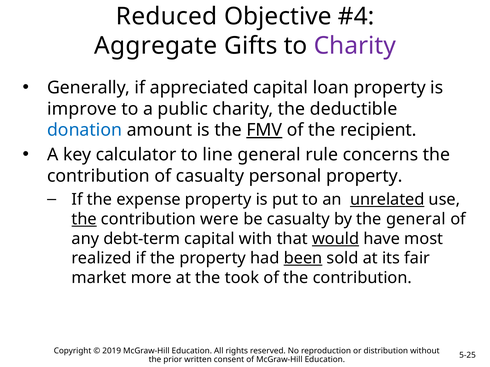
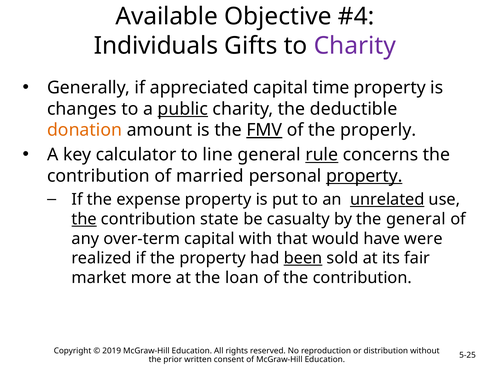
Reduced: Reduced -> Available (167, 16)
Aggregate: Aggregate -> Individuals (156, 46)
loan: loan -> time (331, 88)
improve: improve -> changes (82, 109)
public underline: none -> present (183, 109)
donation colour: blue -> orange (85, 130)
recipient: recipient -> properly (378, 130)
rule underline: none -> present (322, 155)
of casualty: casualty -> married (210, 176)
property underline: none -> present (364, 176)
were: were -> state (220, 219)
debt-term: debt-term -> over-term (142, 239)
would underline: present -> none (336, 239)
most: most -> were (424, 239)
took: took -> loan (242, 278)
